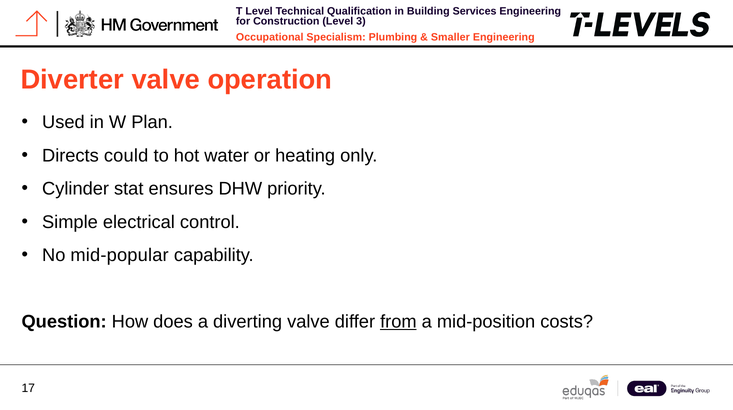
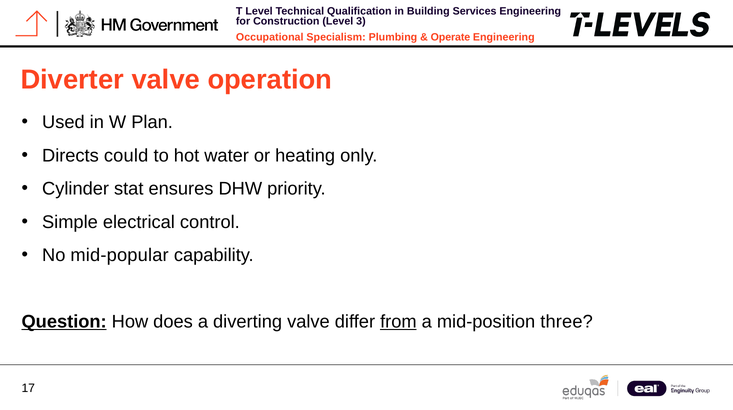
Smaller: Smaller -> Operate (450, 37)
Question underline: none -> present (64, 321)
costs: costs -> three (567, 321)
